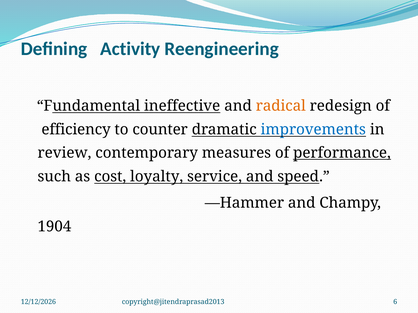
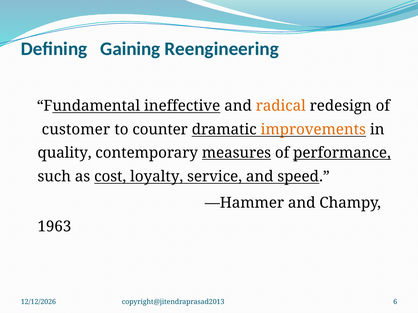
Activity: Activity -> Gaining (130, 49)
efficiency: efficiency -> customer (76, 130)
improvements colour: blue -> orange (313, 130)
review: review -> quality (65, 153)
measures underline: none -> present (236, 153)
1904: 1904 -> 1963 (54, 227)
